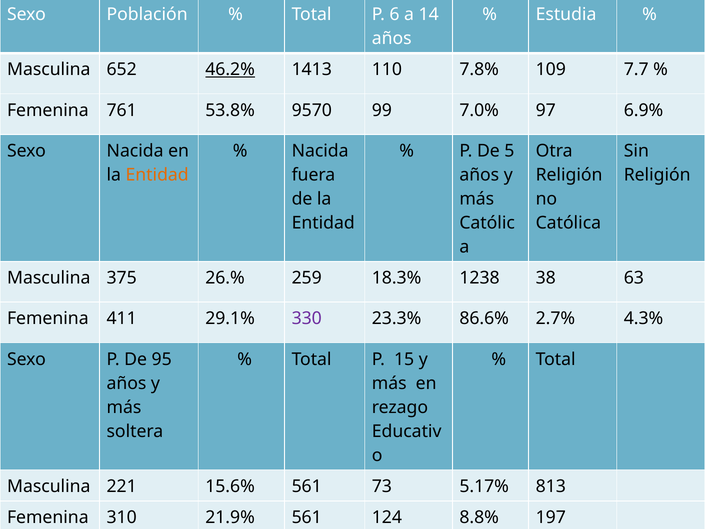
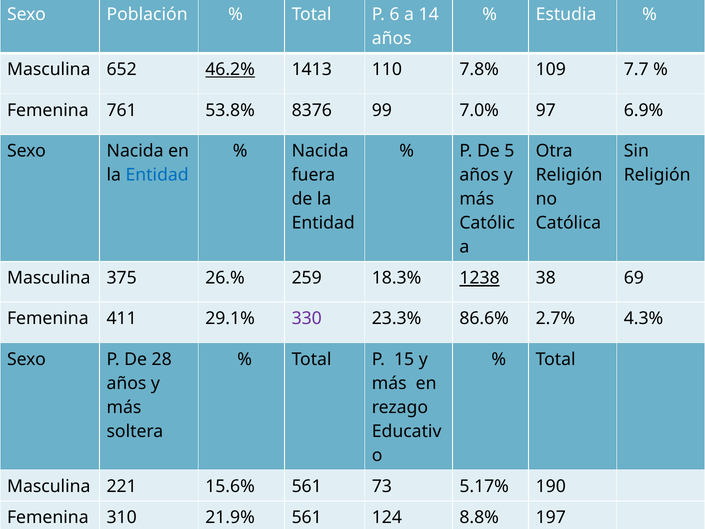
9570: 9570 -> 8376 (312, 110)
Entidad colour: orange -> blue (157, 175)
1238 underline: none -> present (480, 278)
63: 63 -> 69 (634, 278)
95: 95 -> 28 (162, 359)
813: 813 -> 190 (551, 486)
